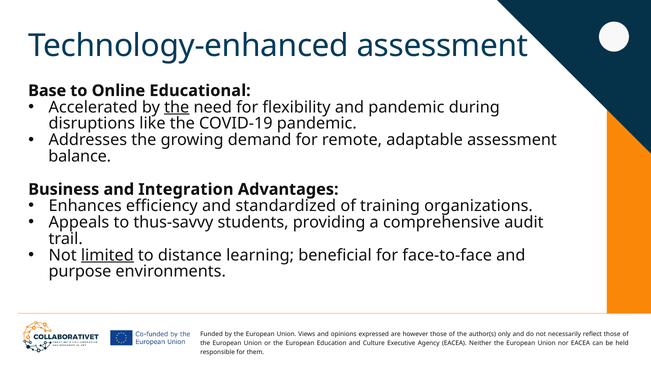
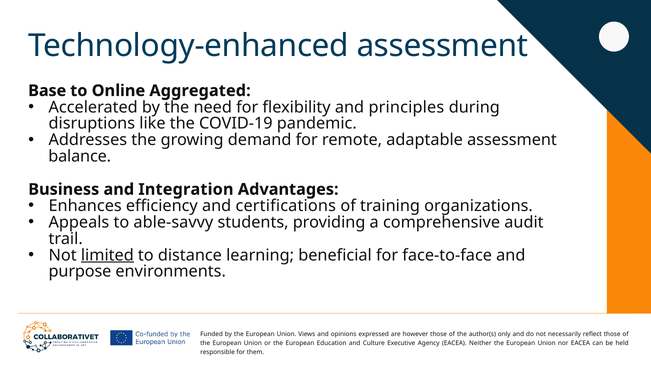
Educational: Educational -> Aggregated (200, 91)
the underline: present -> none (177, 107)
and pandemic: pandemic -> principles (406, 107)
standardized: standardized -> certifications (286, 206)
thus-savvy: thus-savvy -> able-savvy (173, 222)
